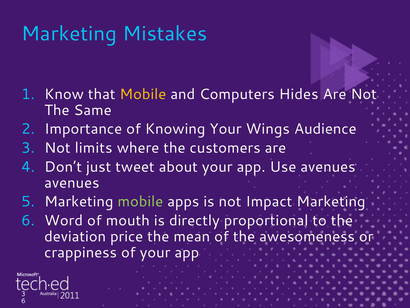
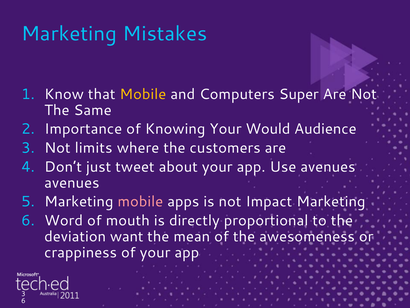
Hides: Hides -> Super (299, 94)
Wings: Wings -> Would (268, 129)
mobile colour: light green -> pink (140, 201)
price: price -> want (127, 236)
